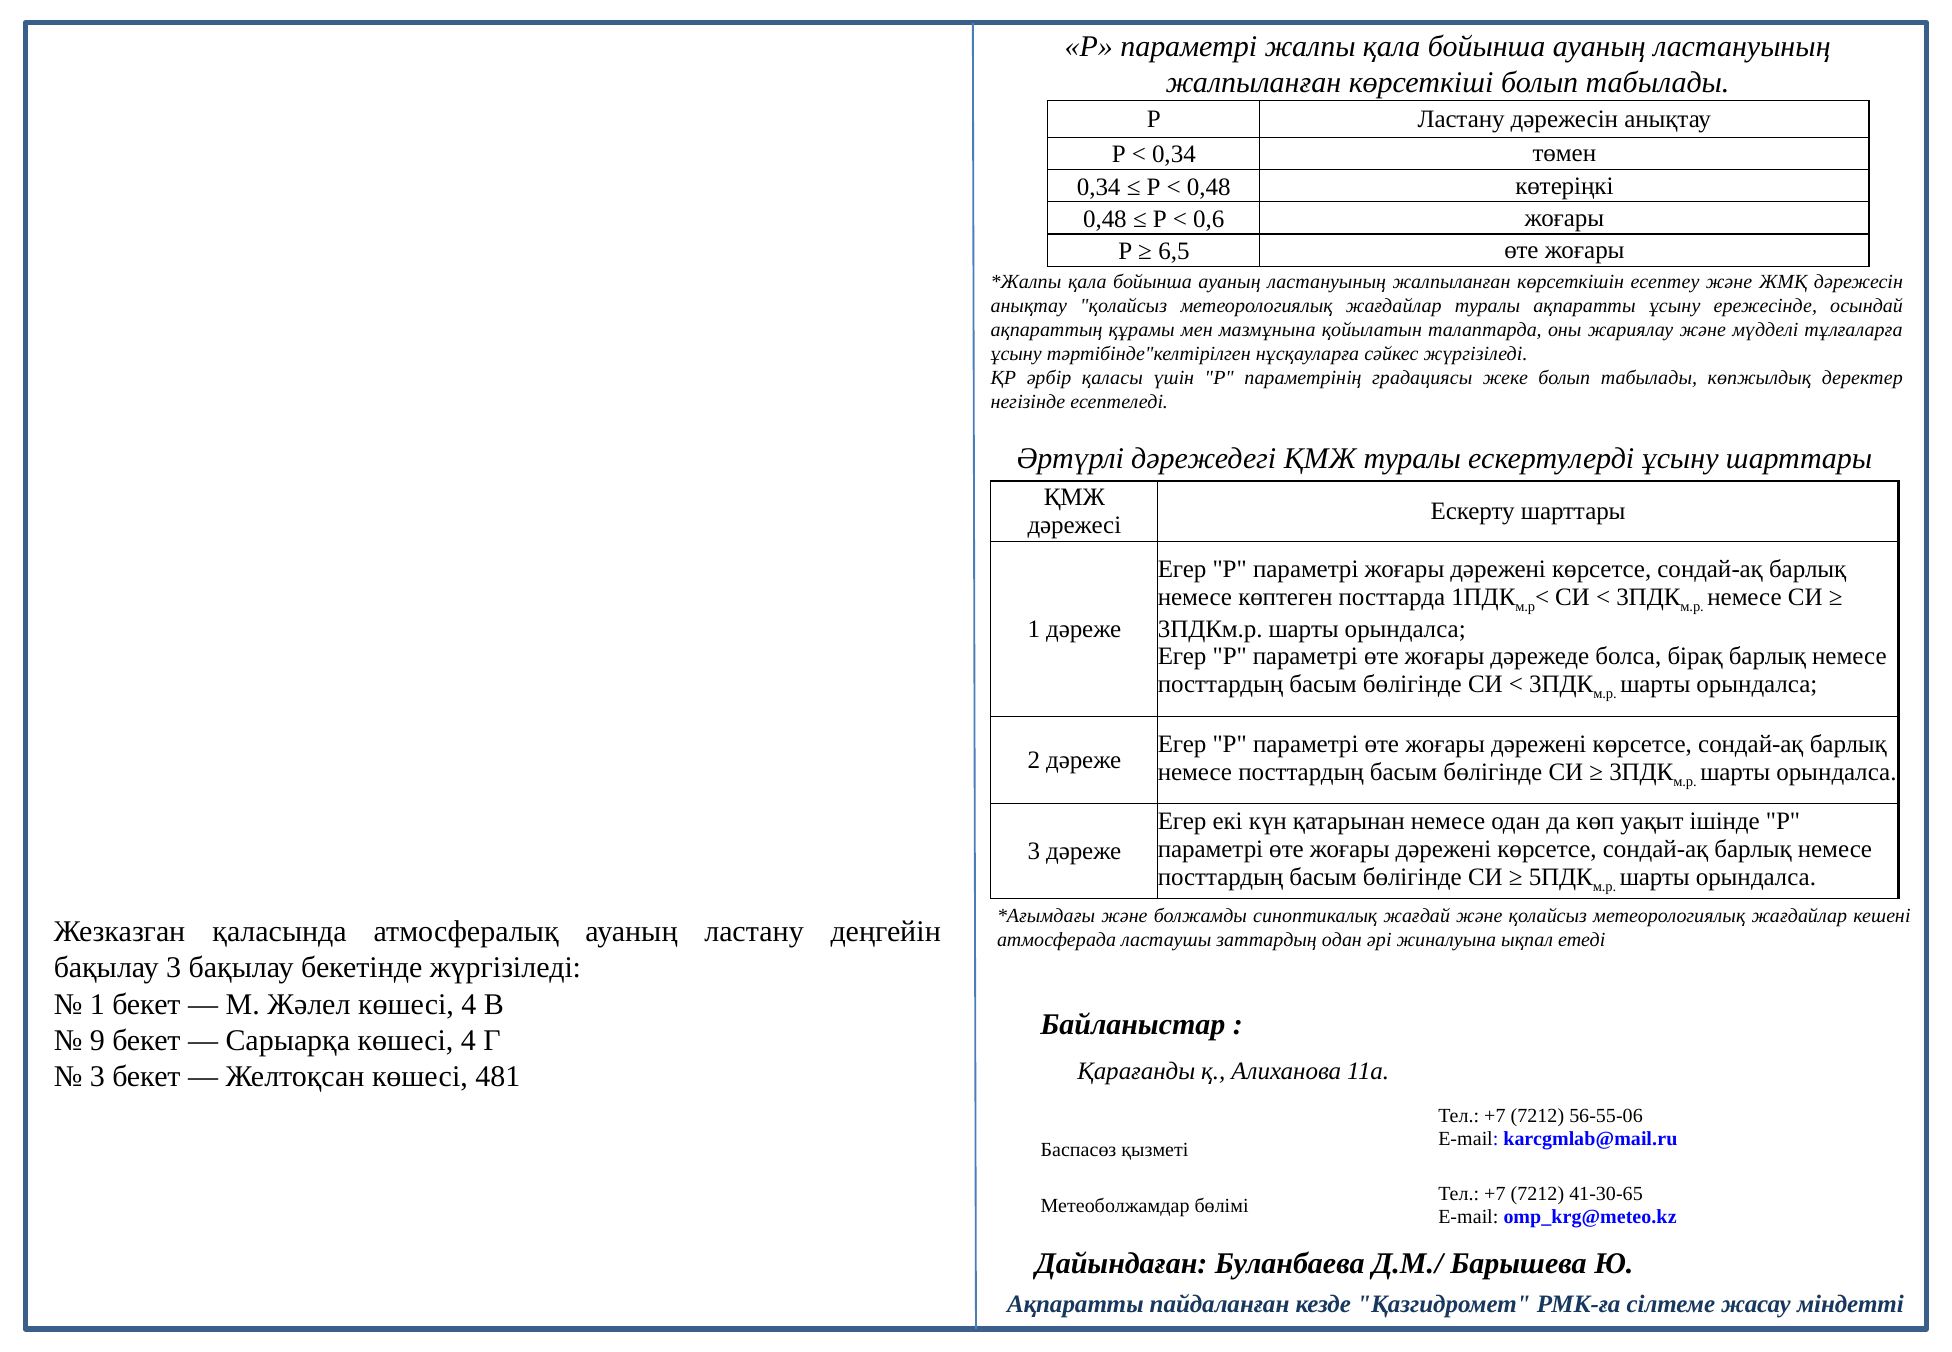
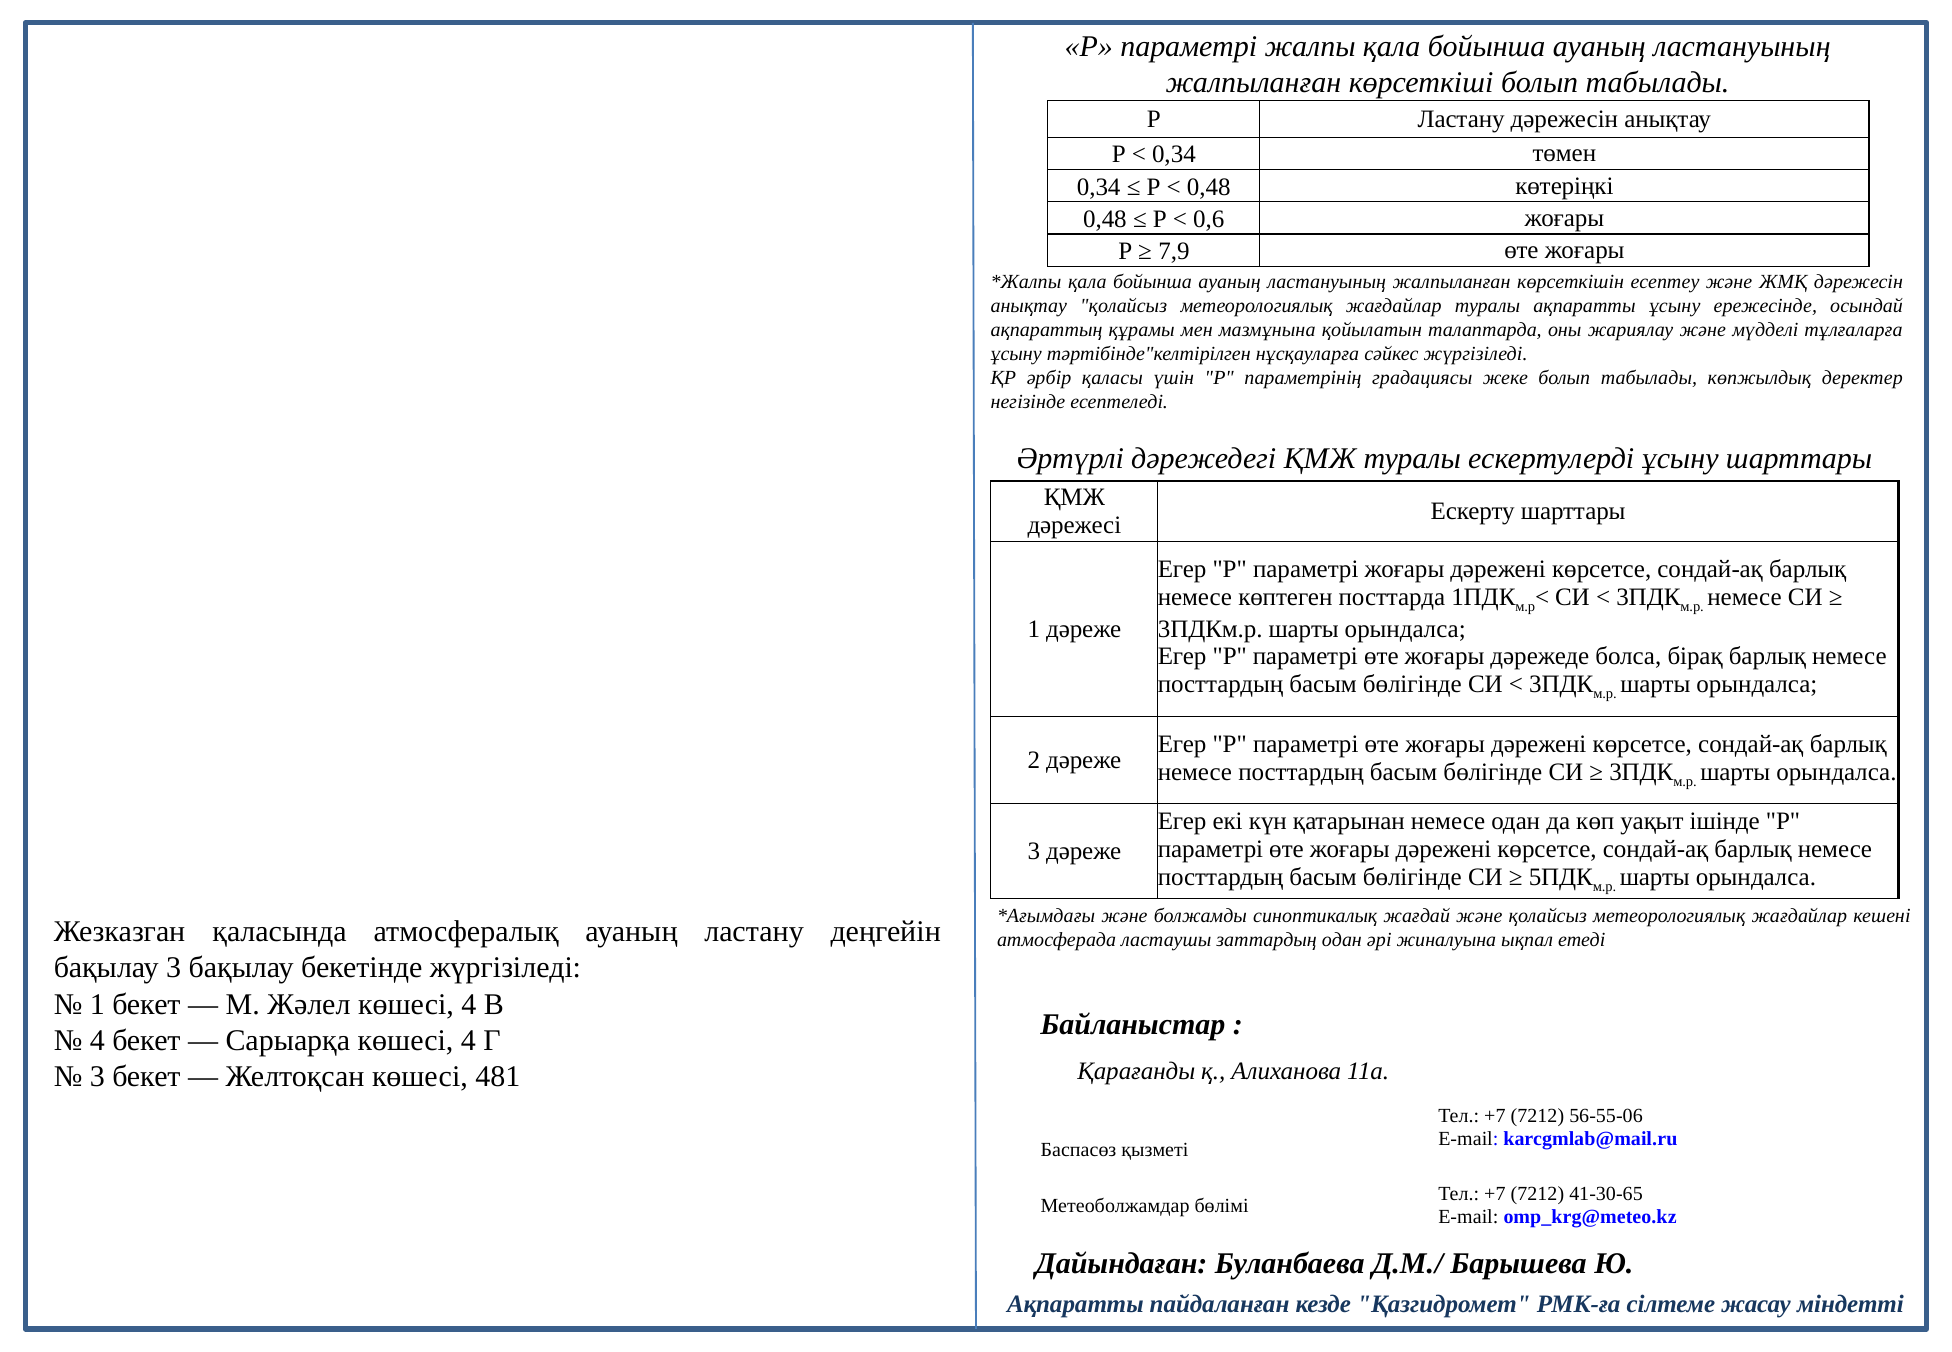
6,5: 6,5 -> 7,9 (1174, 251)
9: 9 -> 4 (97, 1040)
